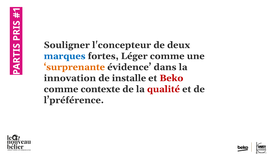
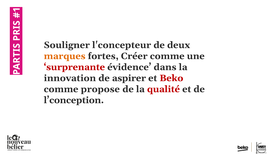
marques colour: blue -> orange (65, 56)
Léger: Léger -> Créer (134, 56)
surprenante colour: orange -> red (74, 67)
installe: installe -> aspirer (129, 78)
contexte: contexte -> propose (100, 89)
l’préférence: l’préférence -> l’conception (74, 100)
